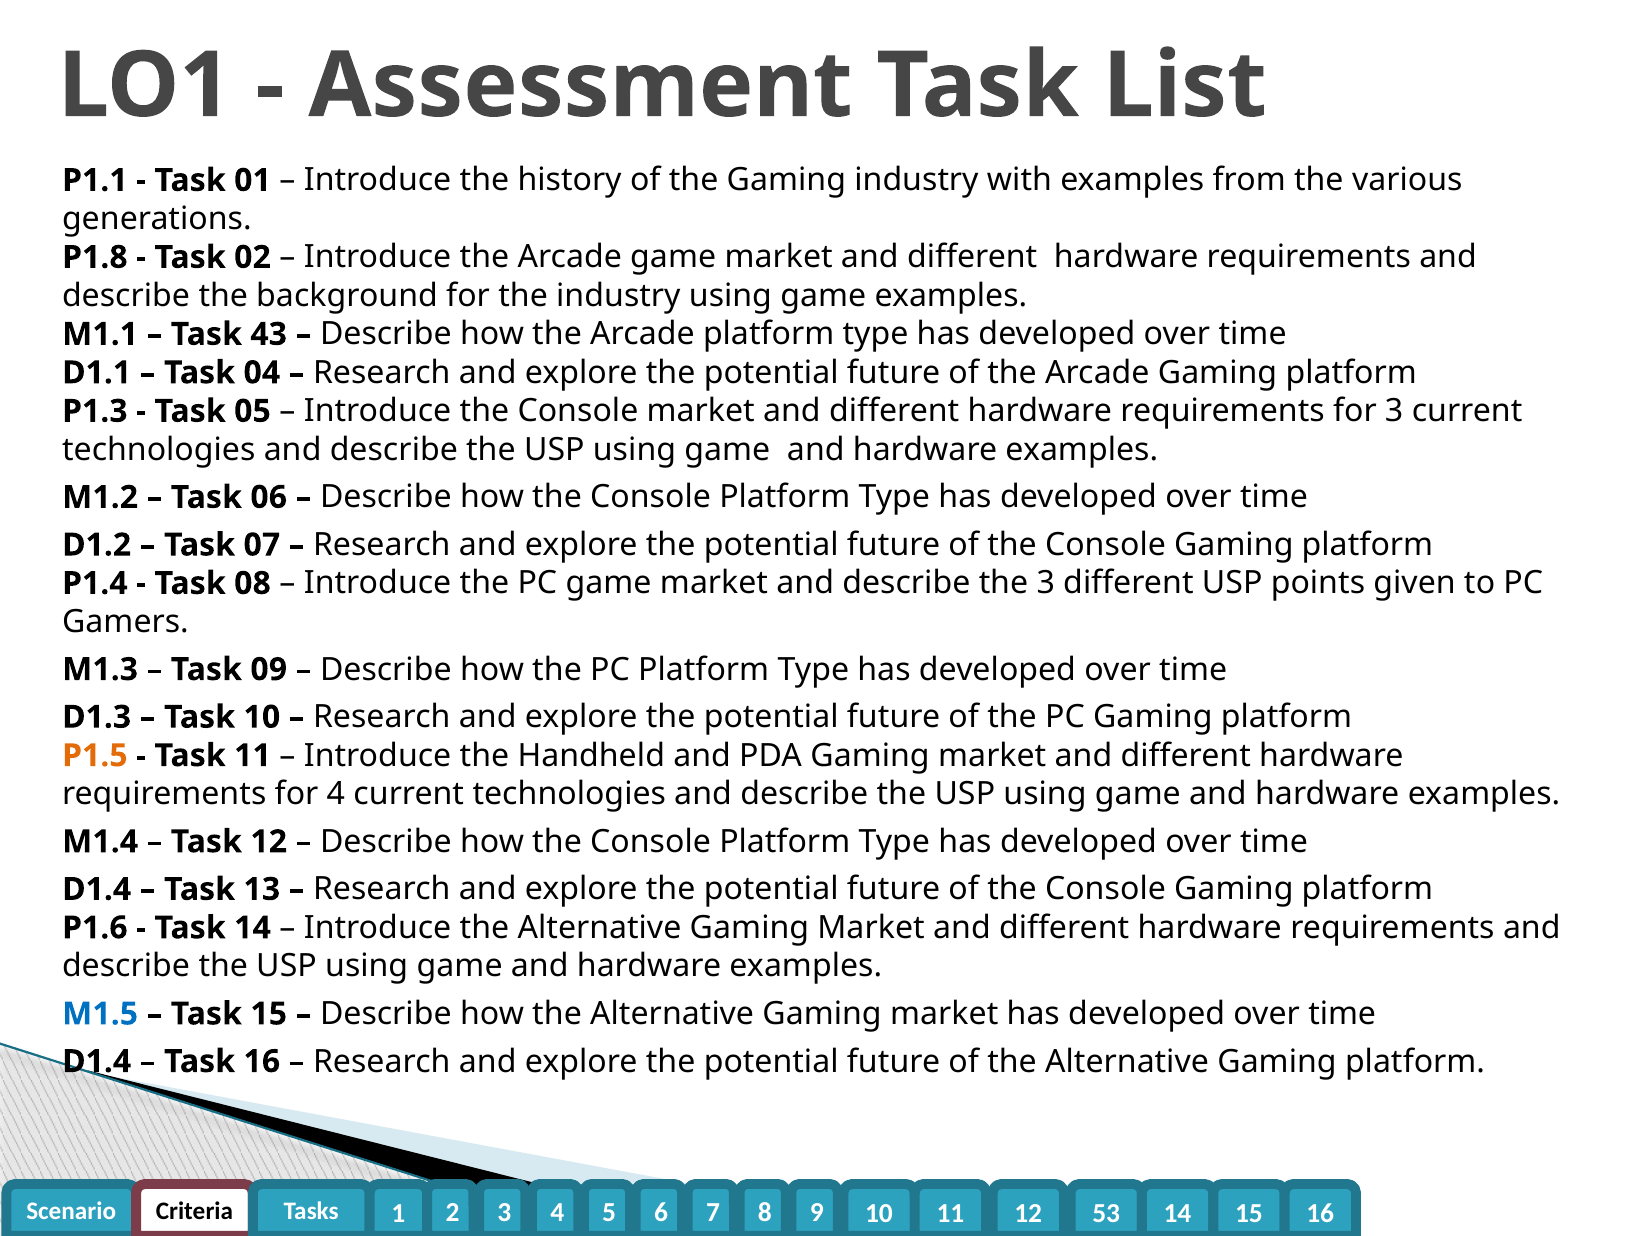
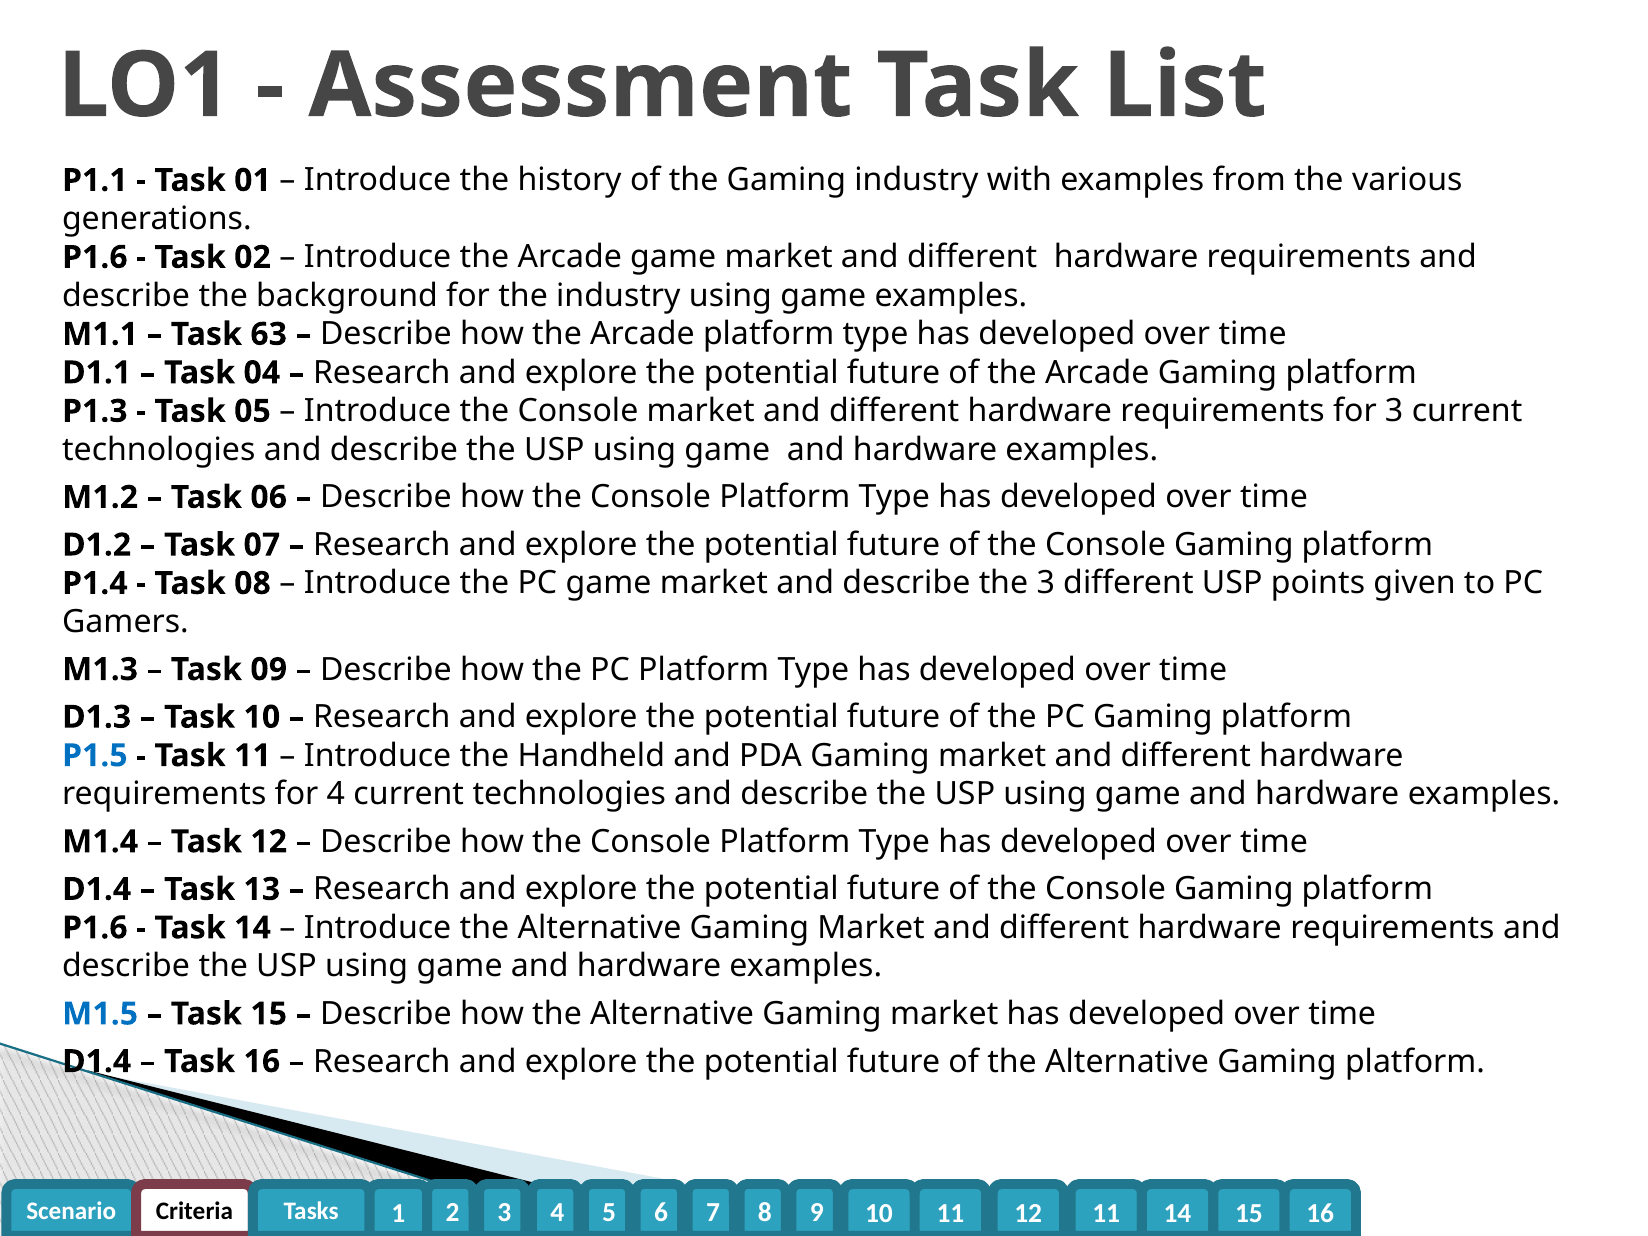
P1.8: P1.8 -> P1.6 (95, 257)
43: 43 -> 63 (269, 334)
P1.5 colour: orange -> blue (95, 756)
12 53: 53 -> 11 (1106, 1213)
